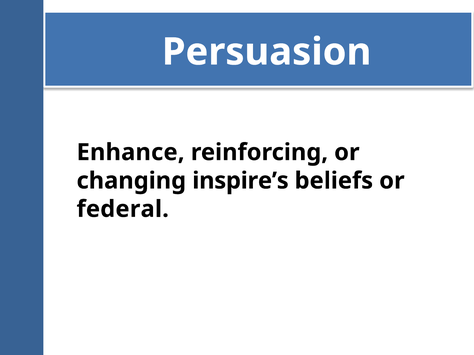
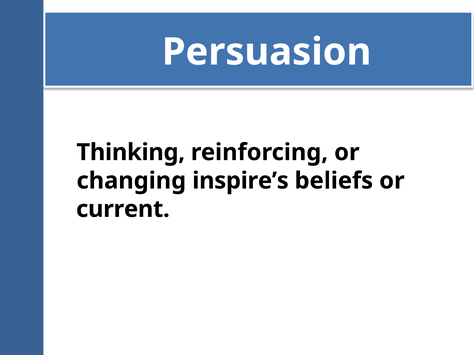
Enhance: Enhance -> Thinking (131, 153)
federal: federal -> current (123, 209)
